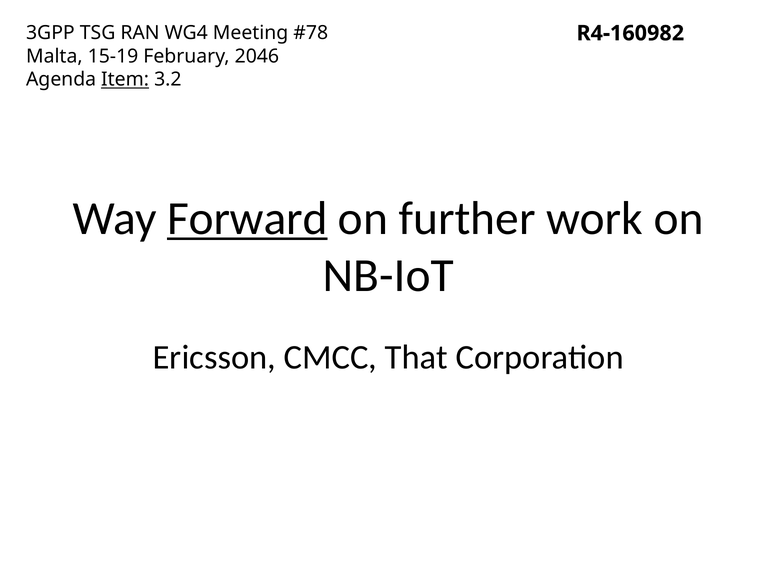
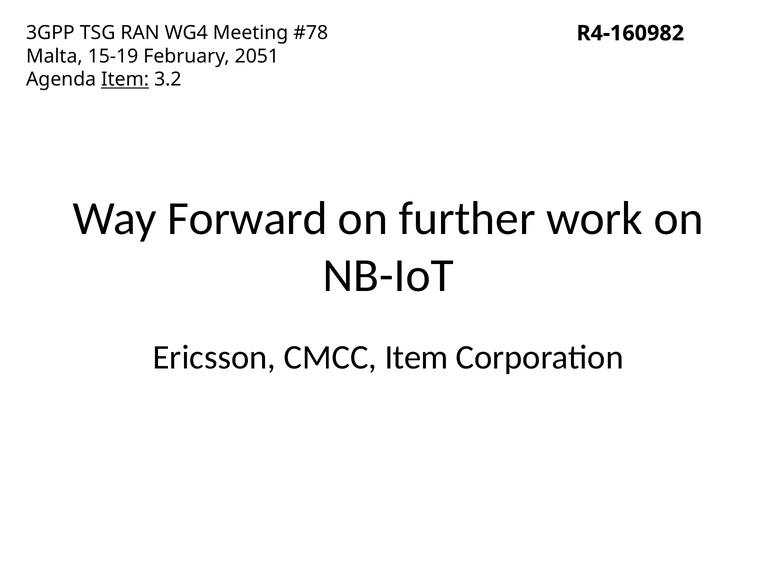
2046: 2046 -> 2051 (257, 56)
Forward underline: present -> none (247, 218)
CMCC That: That -> Item (417, 357)
